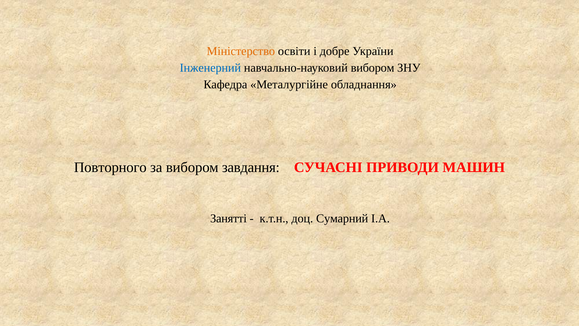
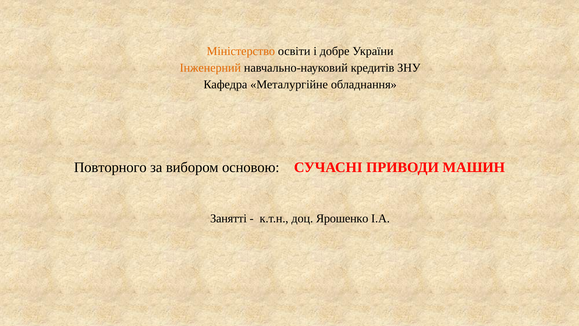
Інженерний colour: blue -> orange (210, 68)
навчально-науковий вибором: вибором -> кредитів (373, 68)
завдання: завдання -> основою (251, 167)
Сумарний: Сумарний -> Ярошенко (342, 218)
